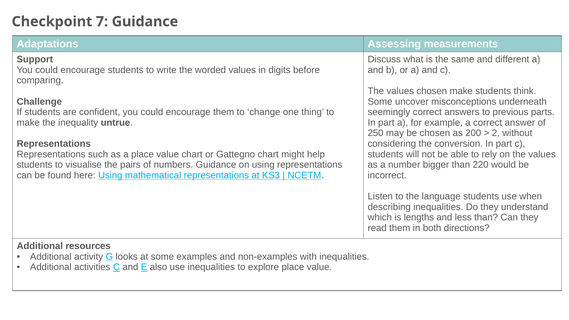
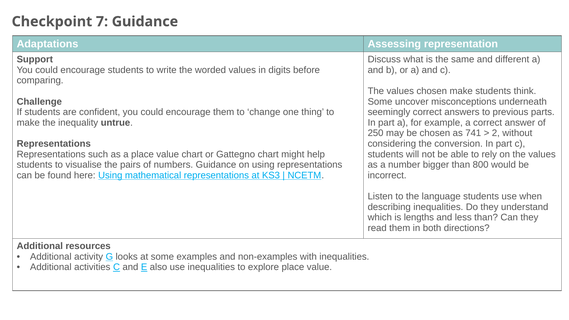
measurements: measurements -> representation (461, 44)
200: 200 -> 741 (473, 133)
220: 220 -> 800 (481, 165)
